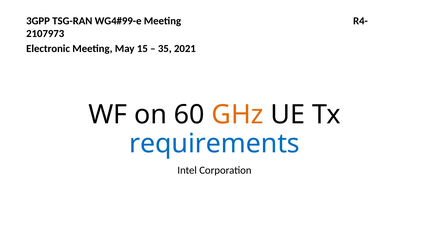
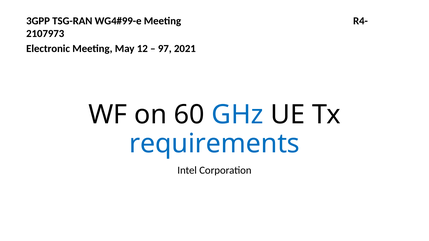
15: 15 -> 12 (142, 49)
35: 35 -> 97 (165, 49)
GHz colour: orange -> blue (238, 115)
